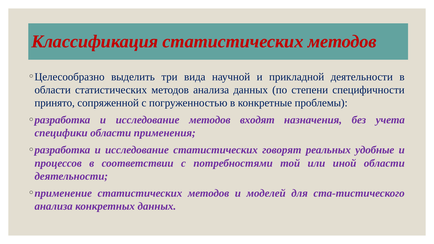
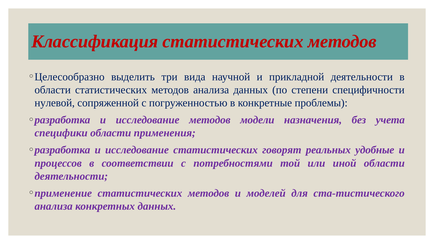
принято: принято -> нулевой (55, 103)
входят: входят -> модели (257, 120)
